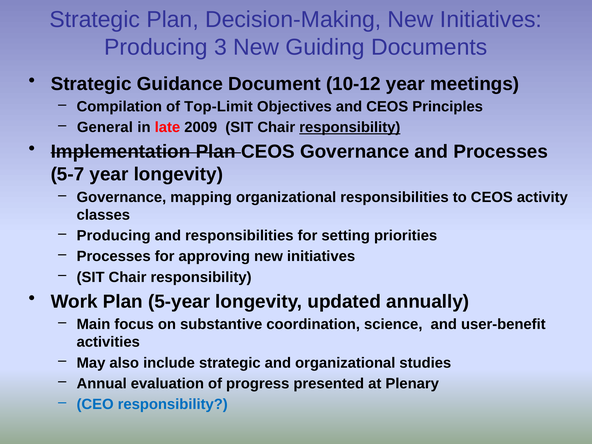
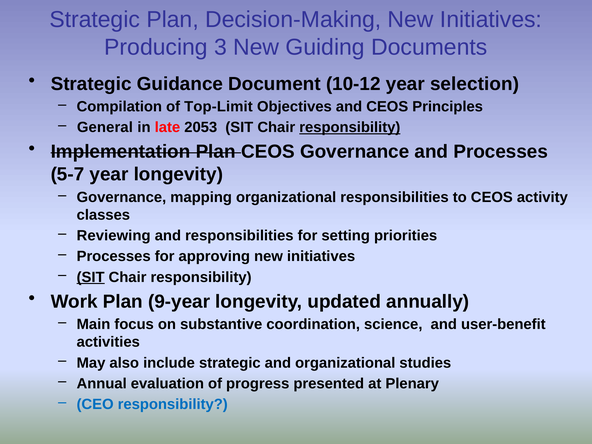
meetings: meetings -> selection (475, 84)
2009: 2009 -> 2053 (201, 127)
Producing: Producing -> Reviewing (114, 236)
SIT underline: none -> present (91, 277)
5-year: 5-year -> 9-year (179, 301)
